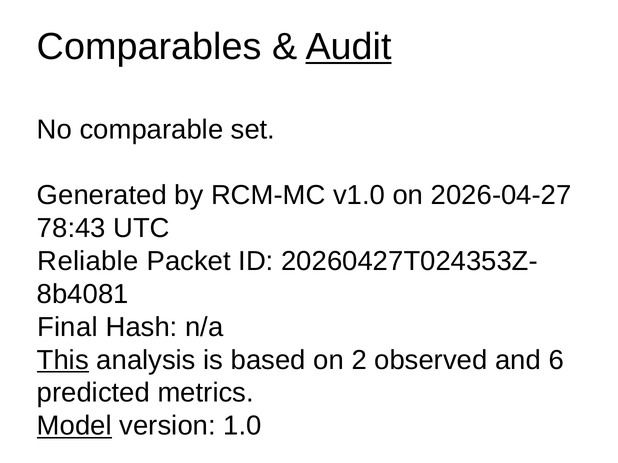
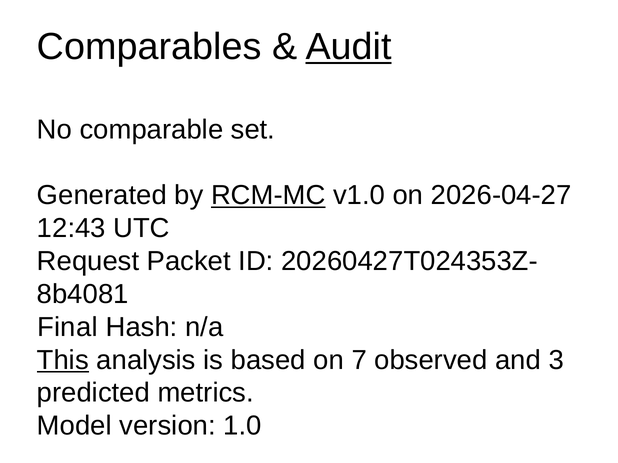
RCM-MC underline: none -> present (268, 196)
78:43: 78:43 -> 12:43 (71, 229)
Reliable: Reliable -> Request (88, 261)
2: 2 -> 7 (359, 360)
6: 6 -> 3 (556, 360)
Model underline: present -> none (74, 426)
